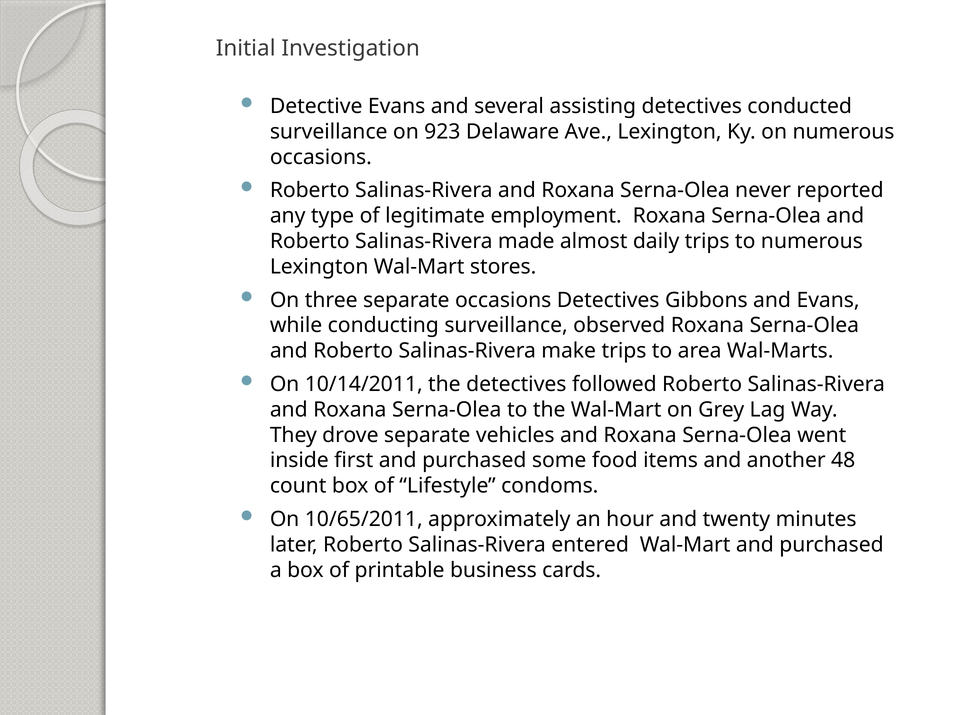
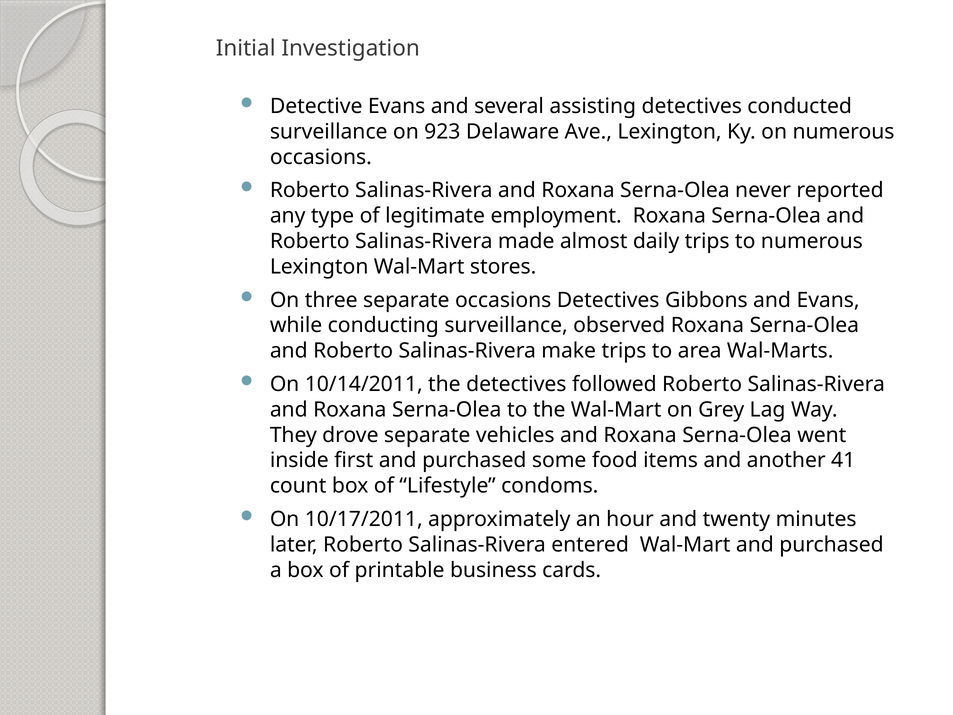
48: 48 -> 41 (843, 460)
10/65/2011: 10/65/2011 -> 10/17/2011 (364, 519)
